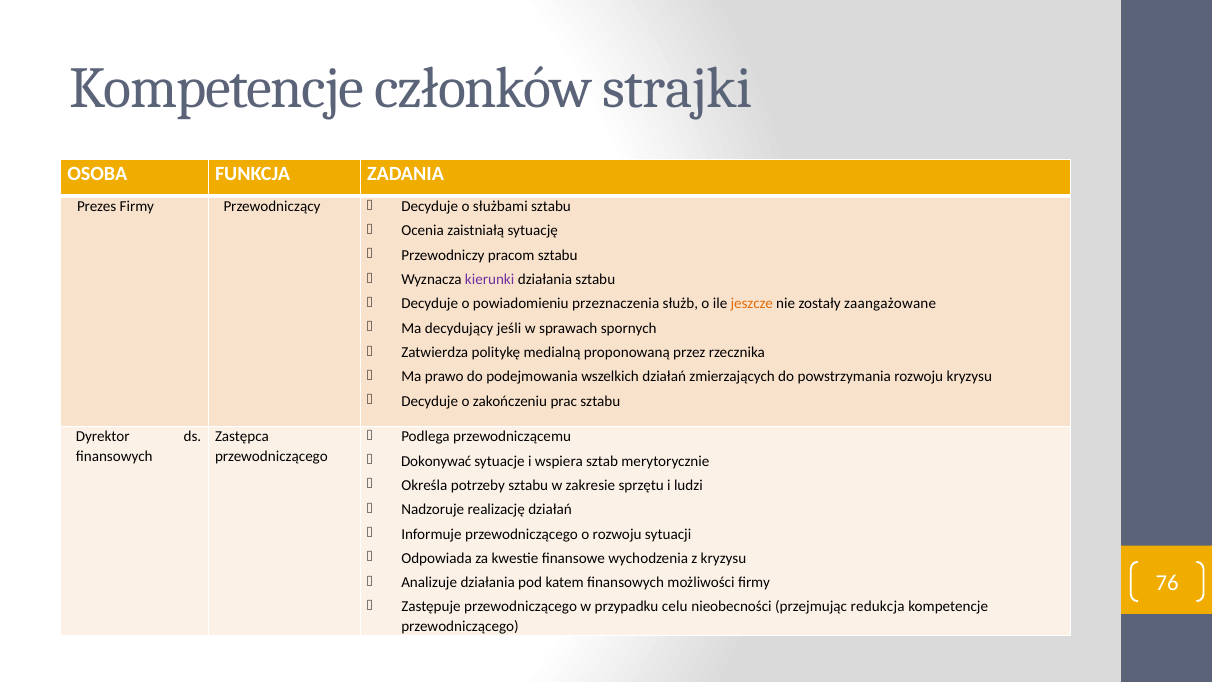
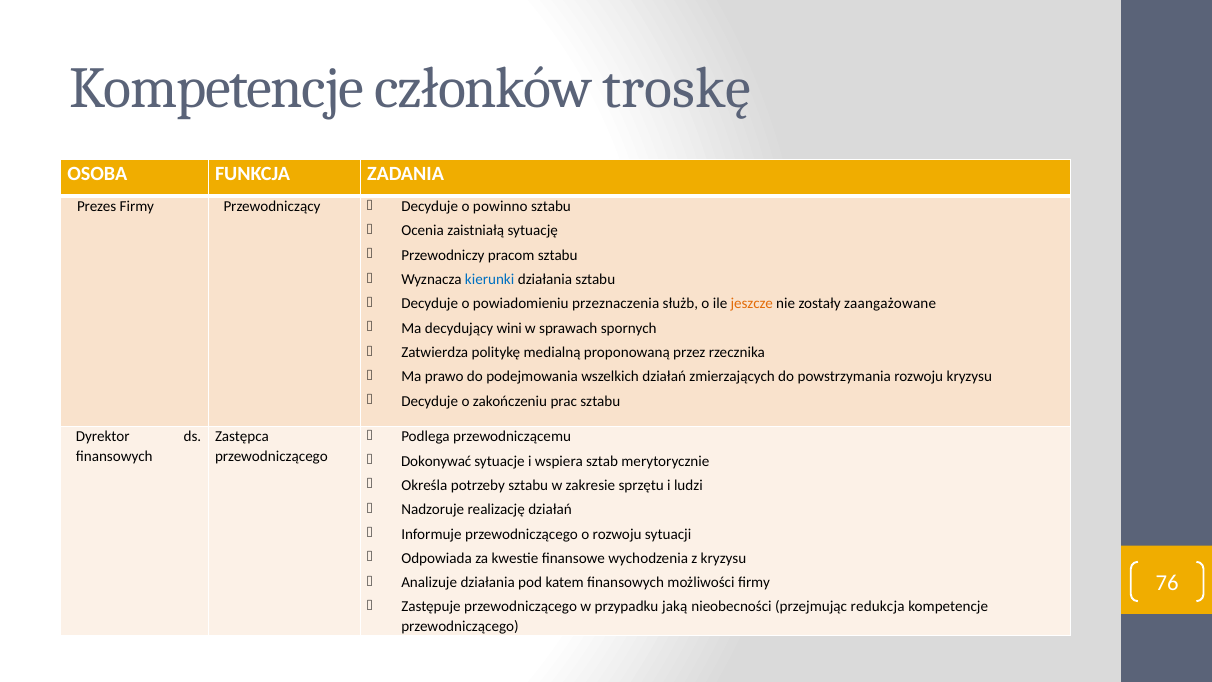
strajki: strajki -> troskę (677, 88)
służbami: służbami -> powinno (500, 207)
kierunki colour: purple -> blue (490, 280)
jeśli: jeśli -> wini (509, 328)
celu: celu -> jaką (675, 607)
